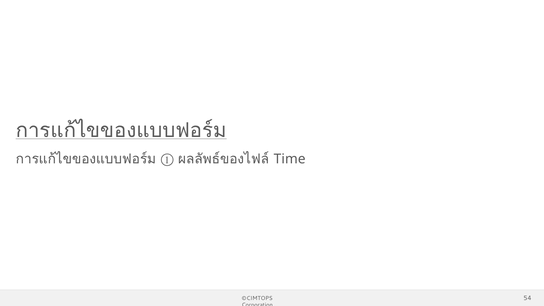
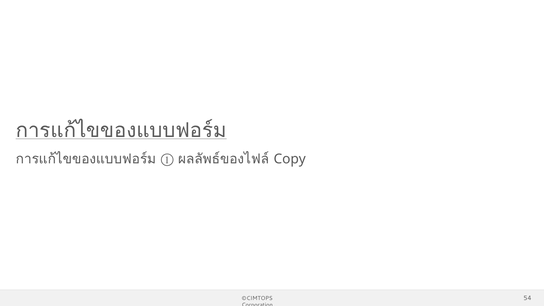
Time: Time -> Copy (290, 159)
